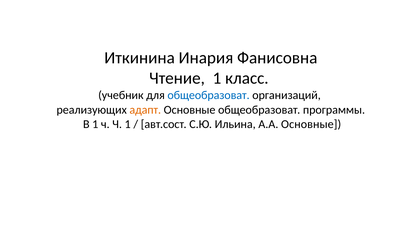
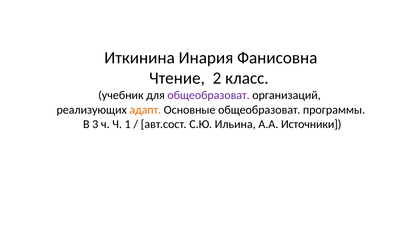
Чтение 1: 1 -> 2 (217, 78)
общеобразоват colour: blue -> purple (209, 95)
В 1: 1 -> 3 (95, 124)
А.А Основные: Основные -> Источники (311, 124)
